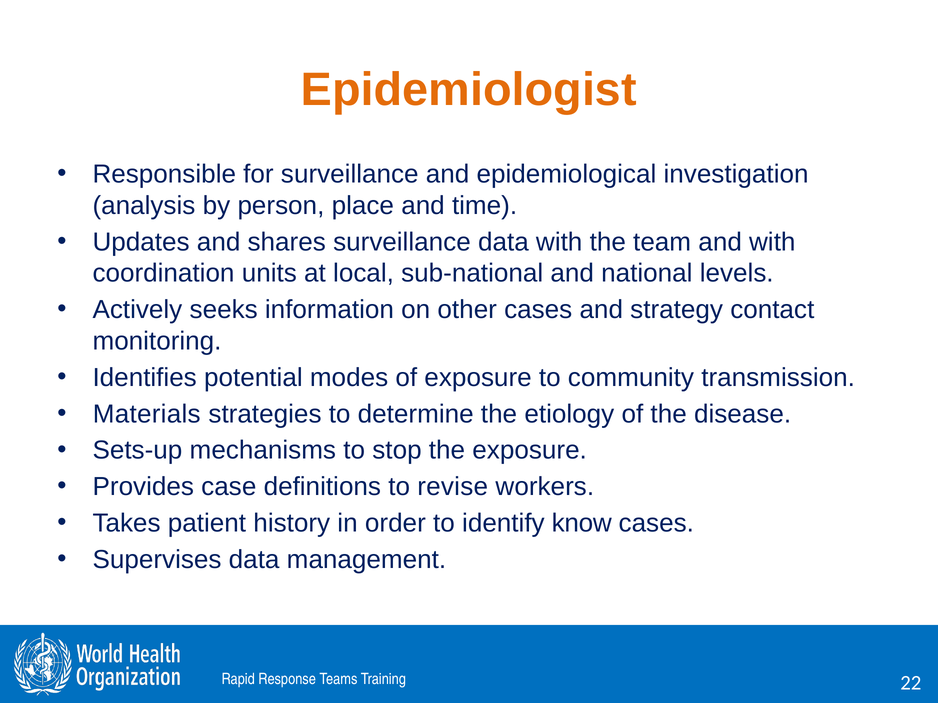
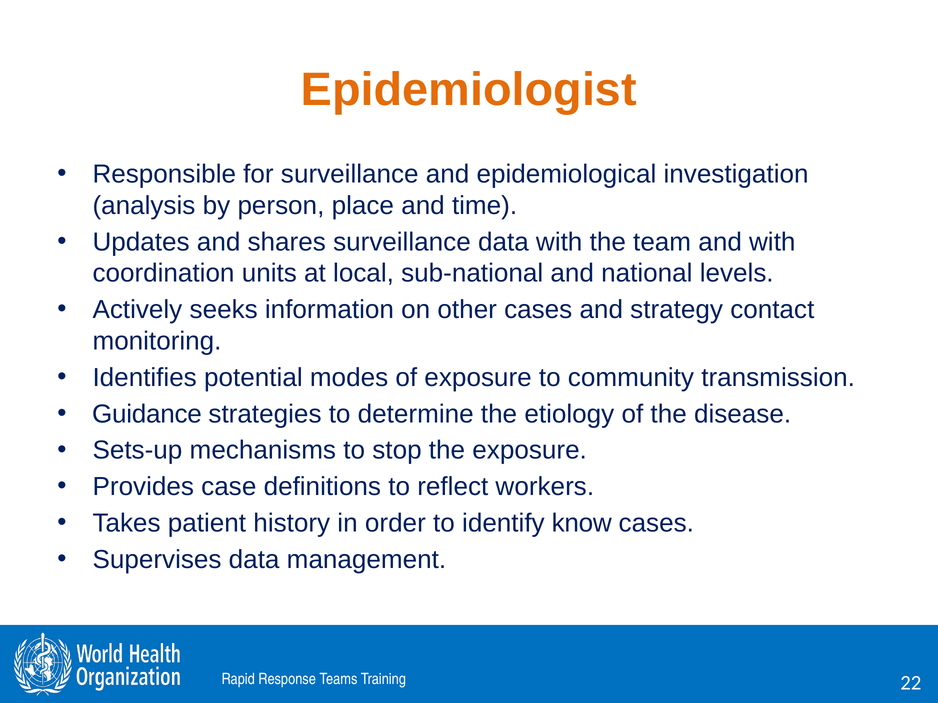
Materials: Materials -> Guidance (147, 414)
revise: revise -> reflect (453, 487)
